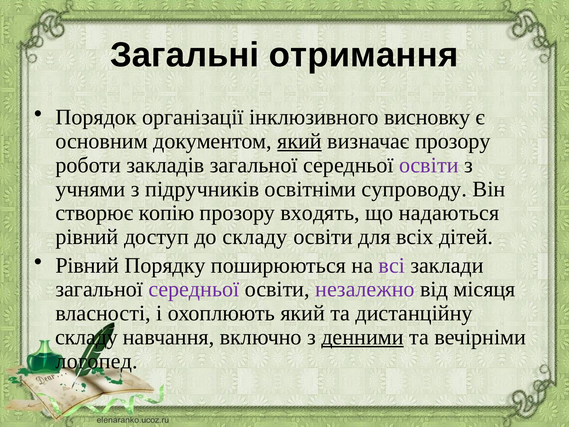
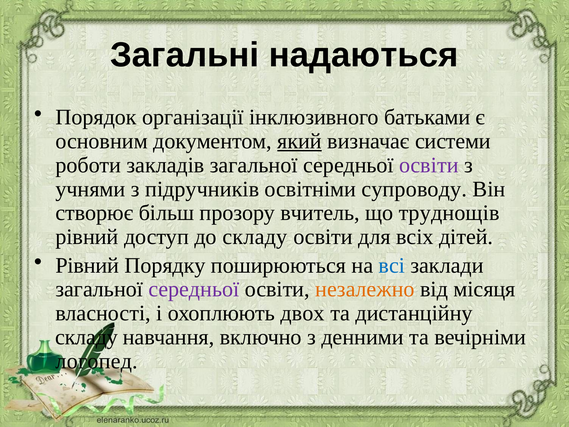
отримання: отримання -> надаються (364, 55)
висновку: висновку -> батьками (427, 117)
визначає прозору: прозору -> системи (453, 141)
копію: копію -> більш (166, 213)
входять: входять -> вчитель (320, 213)
надаються: надаються -> труднощів (449, 213)
всі colour: purple -> blue (392, 265)
незалежно colour: purple -> orange (365, 289)
охоплюють який: який -> двох (303, 313)
денними underline: present -> none (363, 337)
